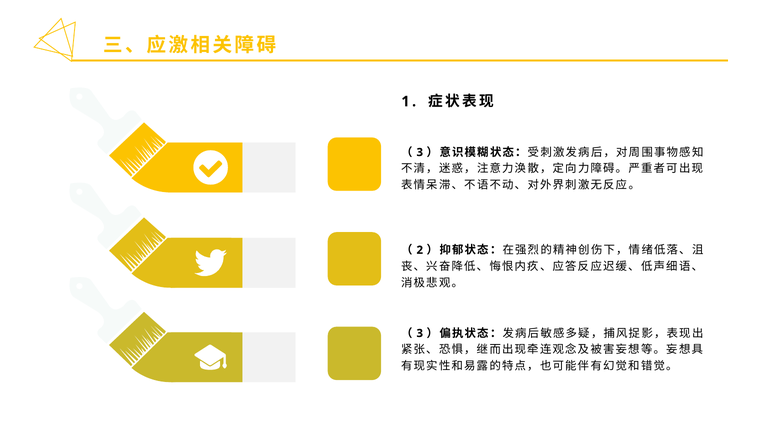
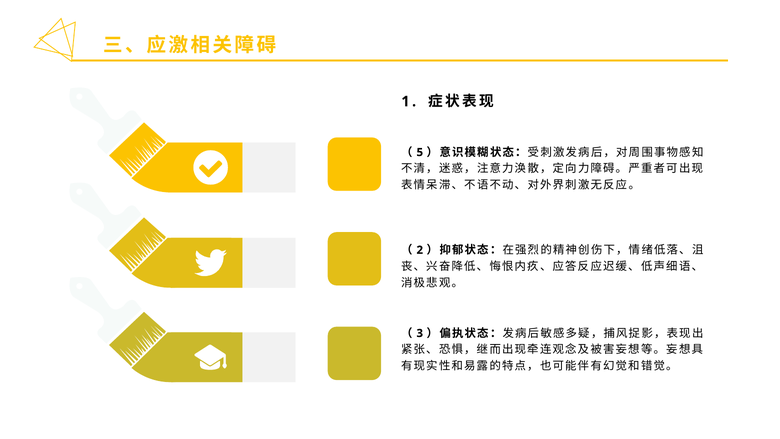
3: 3 -> 5 (420, 152)
